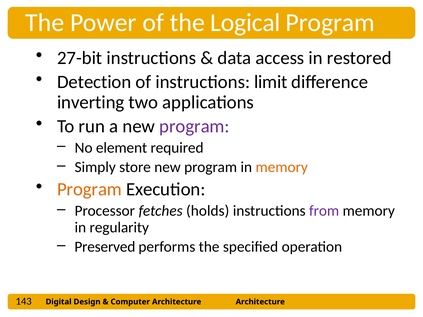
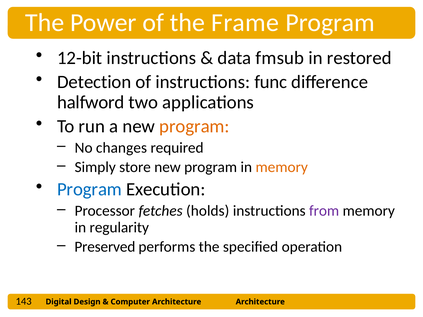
Logical: Logical -> Frame (245, 23)
27-bit: 27-bit -> 12-bit (80, 58)
access: access -> fmsub (280, 58)
limit: limit -> func (271, 82)
inverting: inverting -> halfword (91, 102)
program colour: purple -> orange (194, 126)
element: element -> changes (121, 148)
Program colour: orange -> blue (90, 190)
